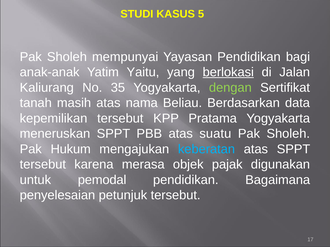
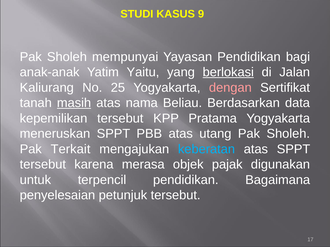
5: 5 -> 9 (201, 14)
35: 35 -> 25 (118, 88)
dengan colour: light green -> pink (230, 88)
masih underline: none -> present (74, 103)
suatu: suatu -> utang (215, 134)
Hukum: Hukum -> Terkait (71, 149)
pemodal: pemodal -> terpencil (102, 180)
